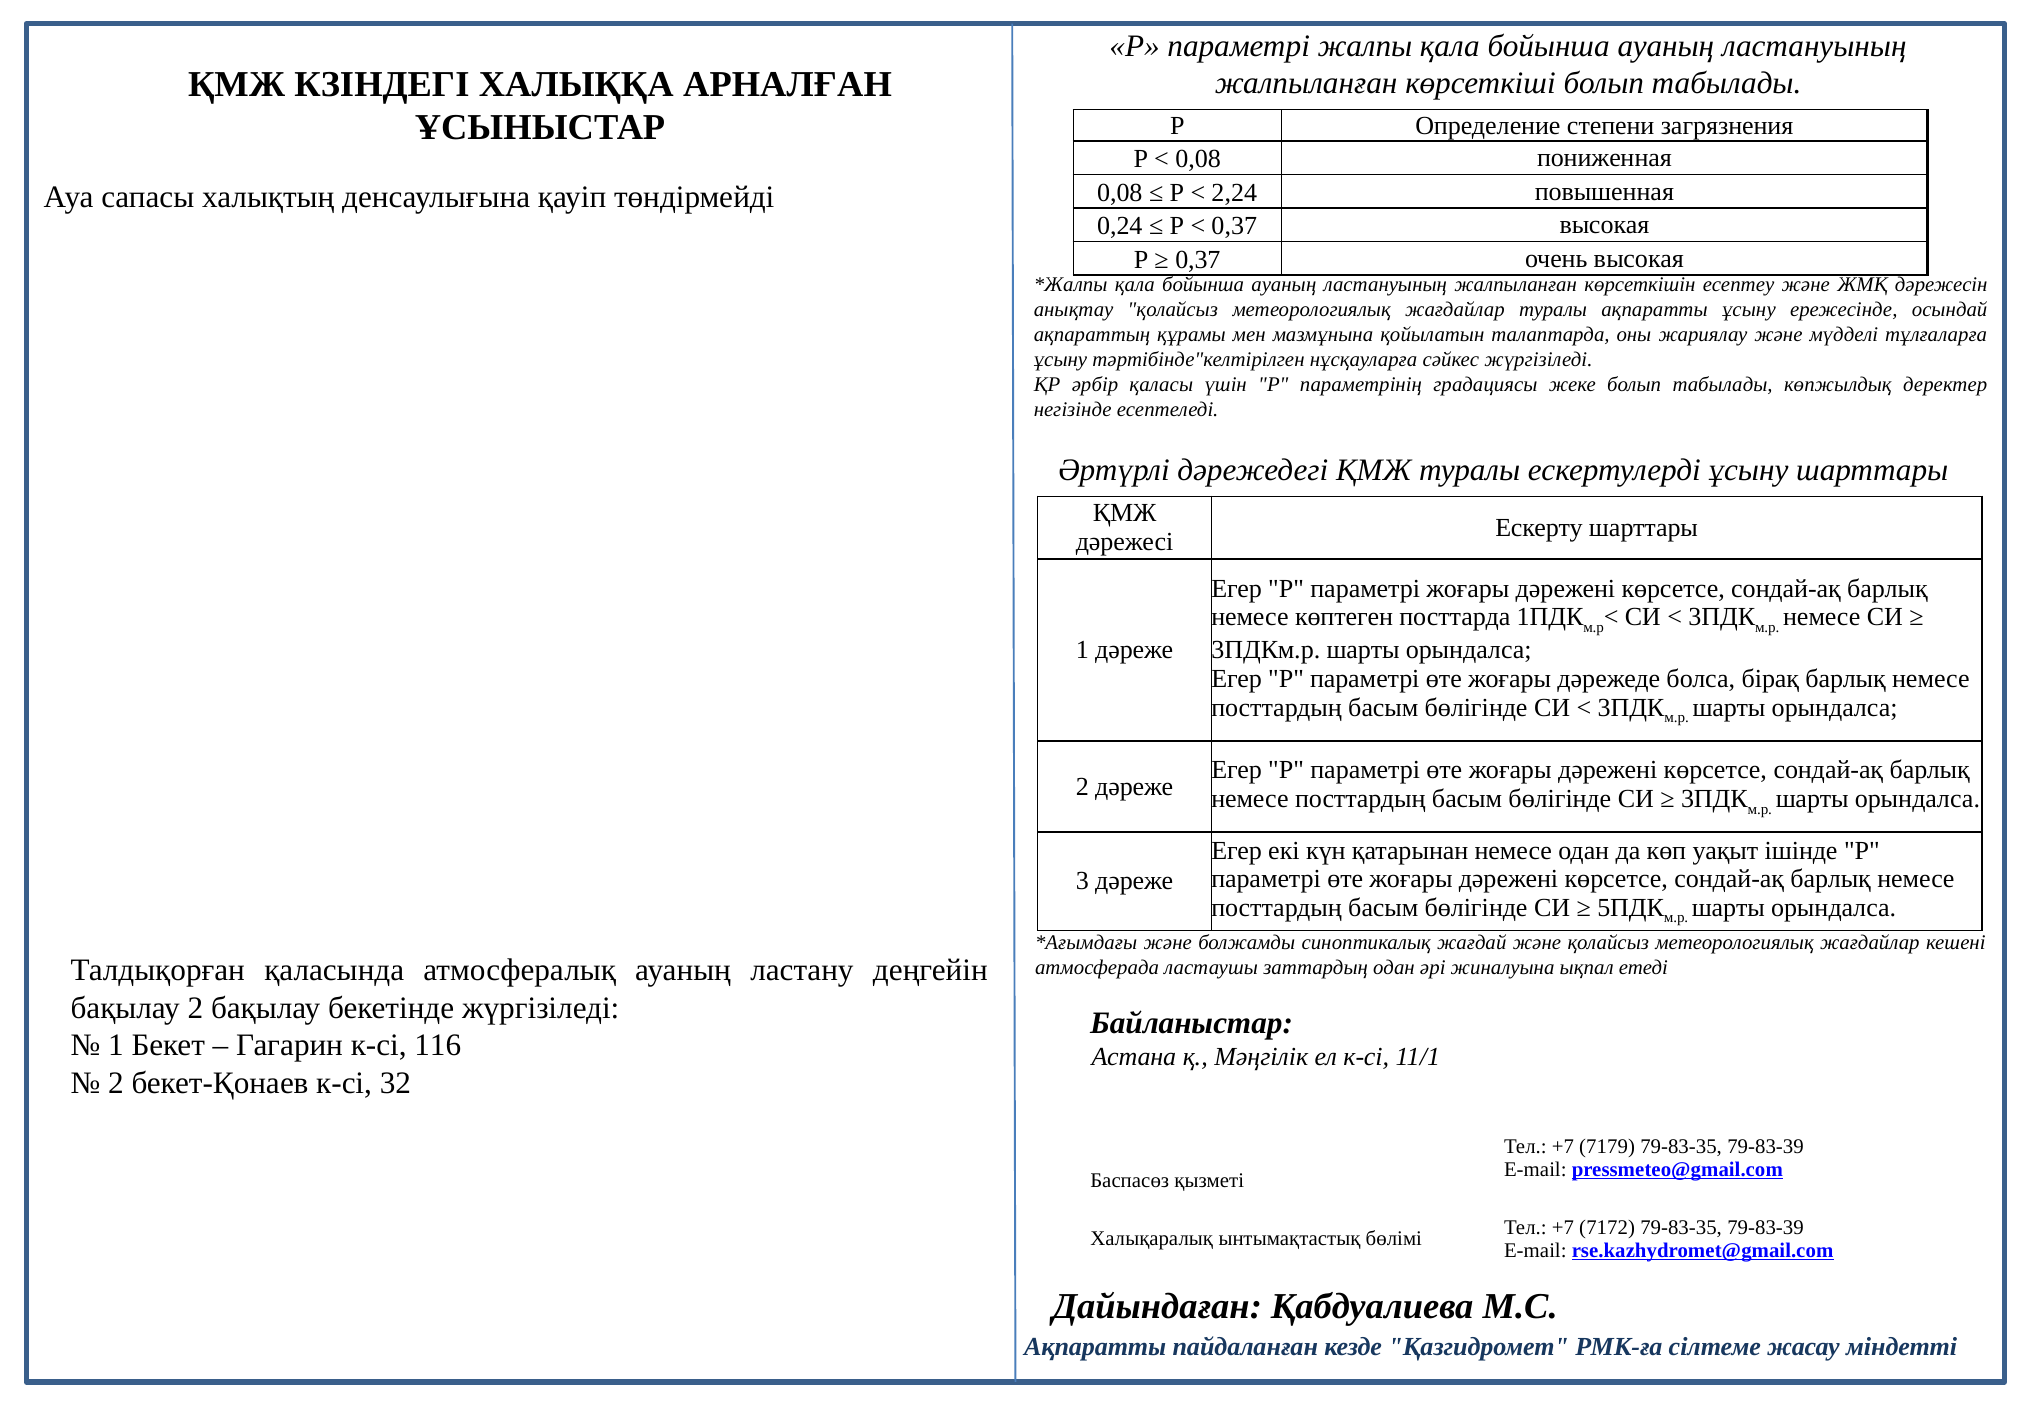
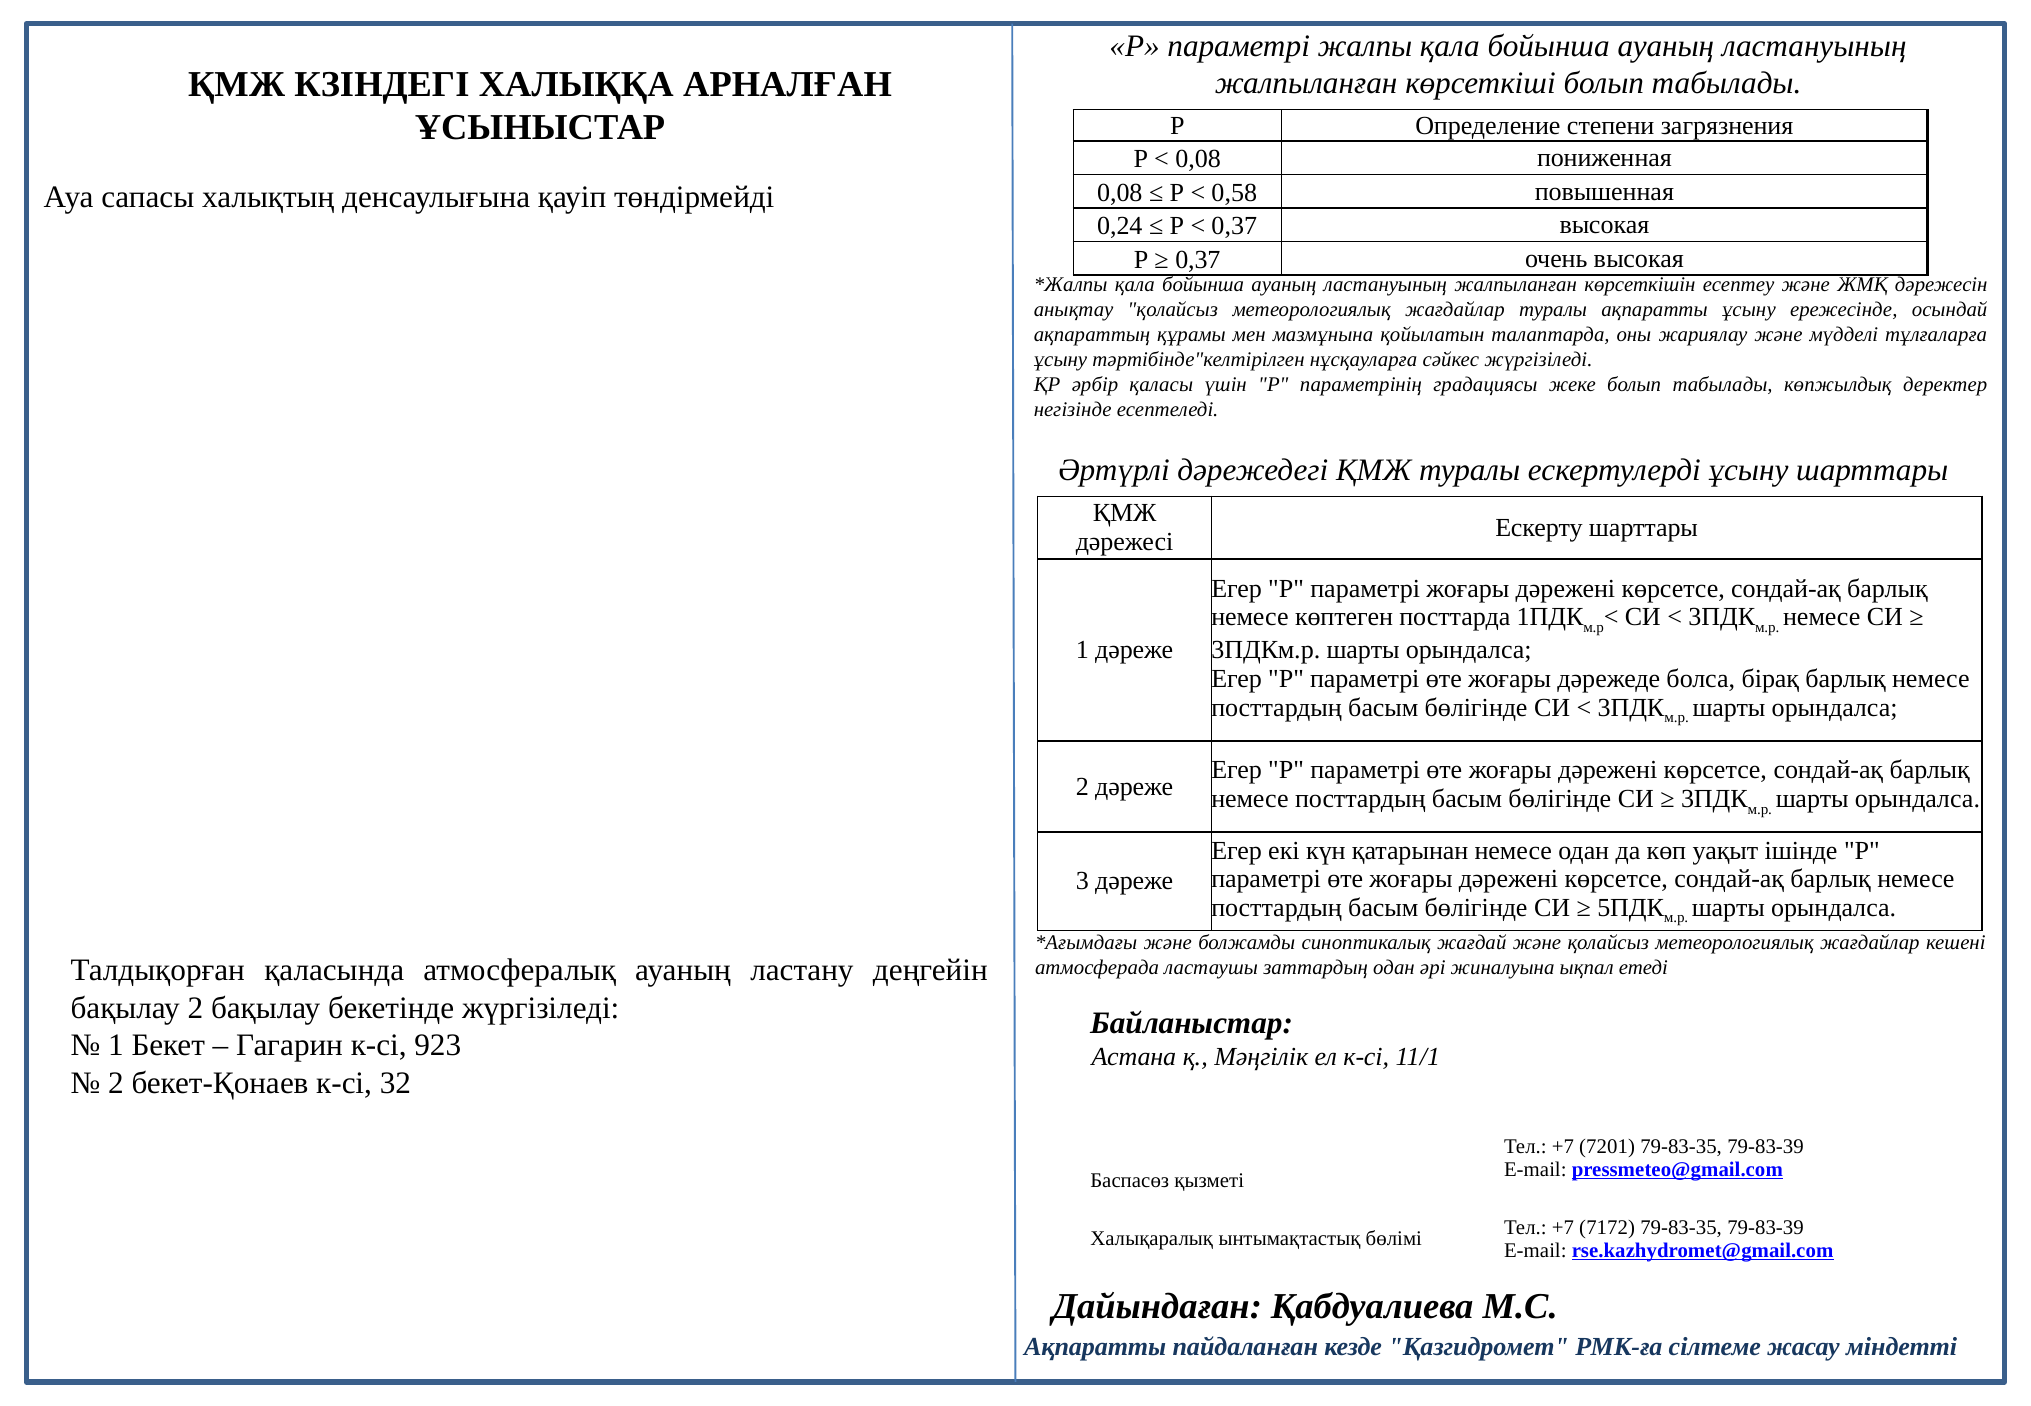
2,24: 2,24 -> 0,58 (1234, 192)
116: 116 -> 923 (438, 1046)
7179: 7179 -> 7201 (1607, 1146)
